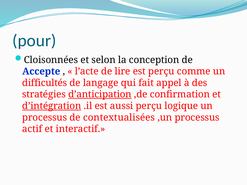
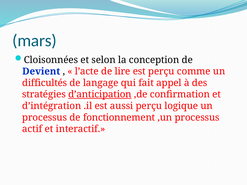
pour: pour -> mars (34, 41)
Accepte: Accepte -> Devient (41, 71)
d’intégration underline: present -> none (52, 106)
contextualisées: contextualisées -> fonctionnement (119, 118)
